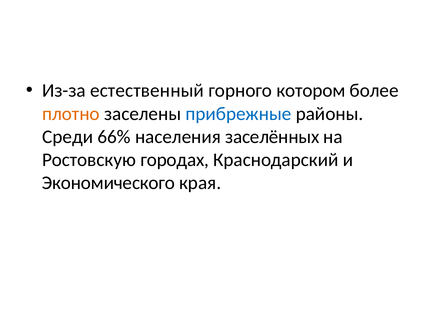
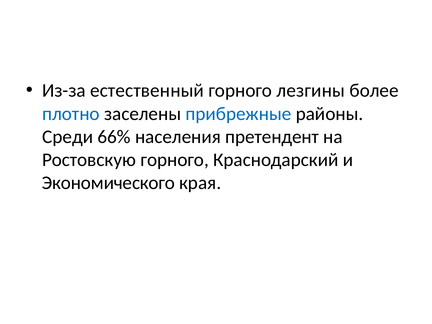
котором: котором -> лезгины (311, 91)
плотно colour: orange -> blue (71, 114)
заселённых: заселённых -> претендент (272, 137)
Ростовскую городах: городах -> горного (175, 160)
